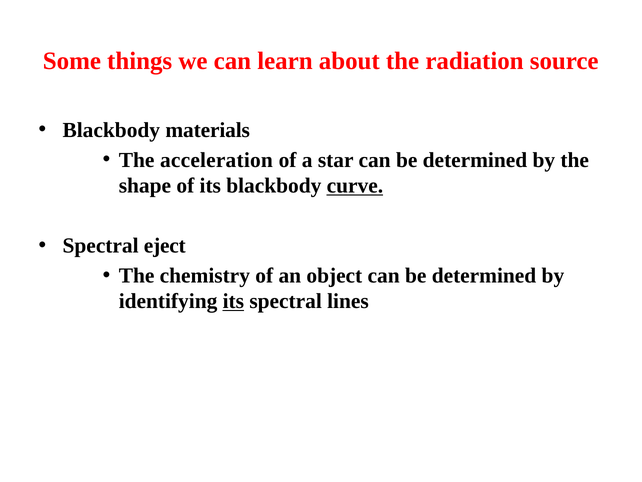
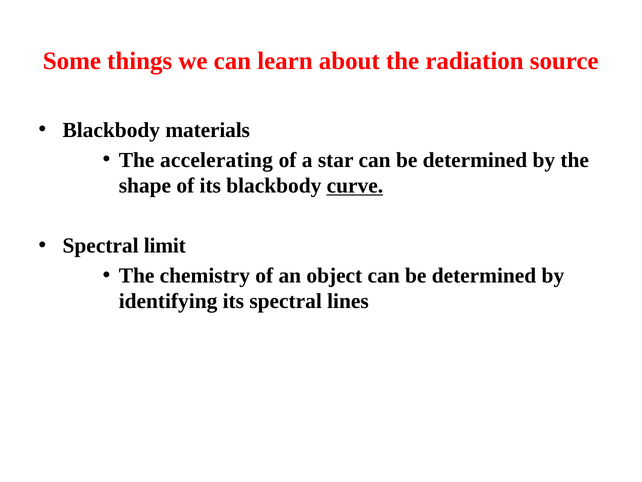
acceleration: acceleration -> accelerating (216, 160)
eject: eject -> limit (165, 245)
its underline: present -> none (233, 301)
